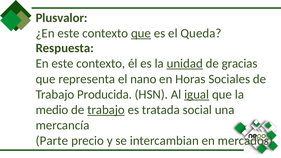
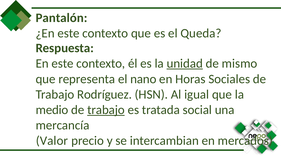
Plusvalor: Plusvalor -> Pantalón (62, 18)
que underline: present -> none (141, 33)
gracias: gracias -> mismo (240, 64)
Producida: Producida -> Rodríguez (105, 94)
igual underline: present -> none (197, 94)
Parte: Parte -> Valor (52, 141)
